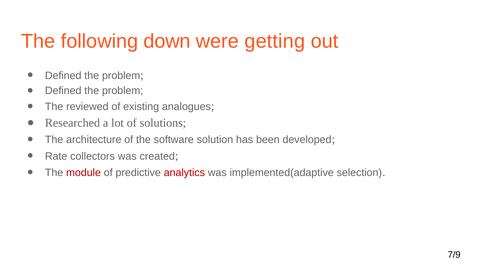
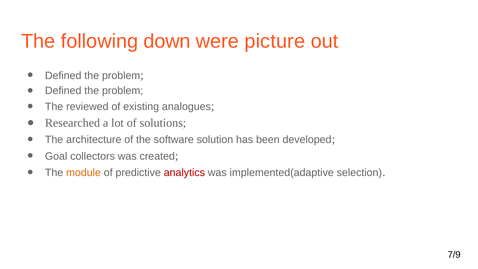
getting: getting -> picture (275, 41)
Rate: Rate -> Goal (56, 156)
module colour: red -> orange (84, 173)
